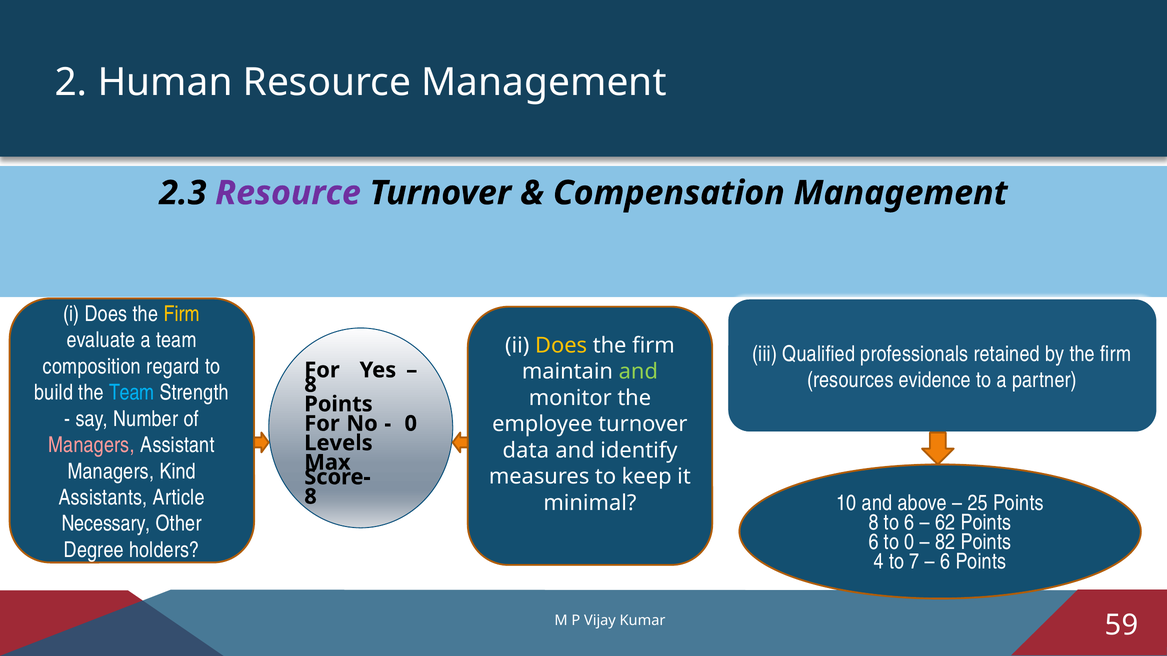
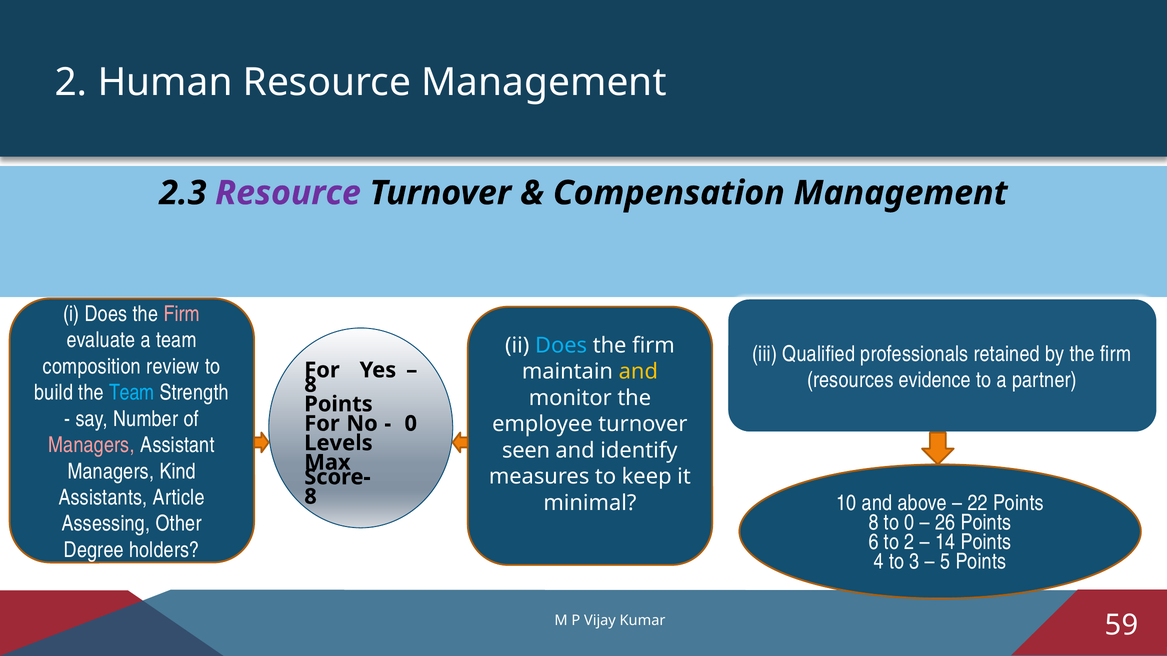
Firm colour: yellow -> pink (182, 314)
Does colour: yellow -> light blue (561, 346)
regard: regard -> review (173, 367)
and colour: light green -> yellow (638, 372)
data: data -> seen (526, 451)
25: 25 -> 22 (978, 503)
to 6: 6 -> 0 (909, 523)
62: 62 -> 26 (945, 523)
Necessary: Necessary -> Assessing (106, 524)
to 0: 0 -> 2 (909, 542)
82: 82 -> 14 (945, 542)
7: 7 -> 3 (914, 562)
6: 6 -> 5 (945, 562)
